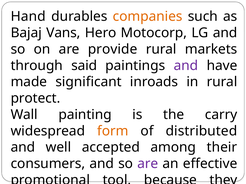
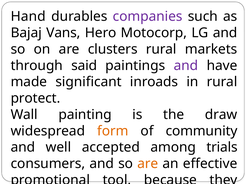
companies colour: orange -> purple (148, 17)
provide: provide -> clusters (113, 49)
carry: carry -> draw (221, 115)
distributed: distributed -> community (202, 131)
their: their -> trials (222, 148)
are colour: purple -> orange (148, 164)
